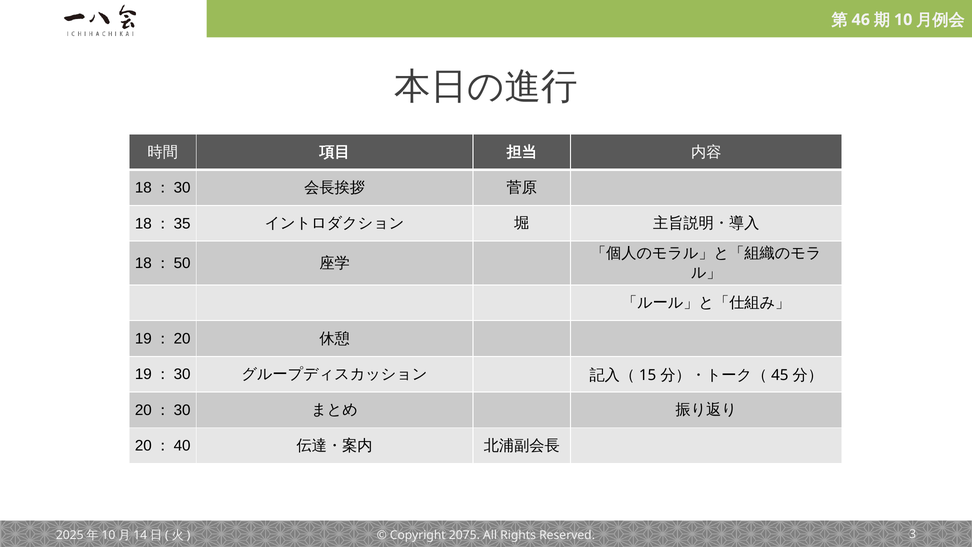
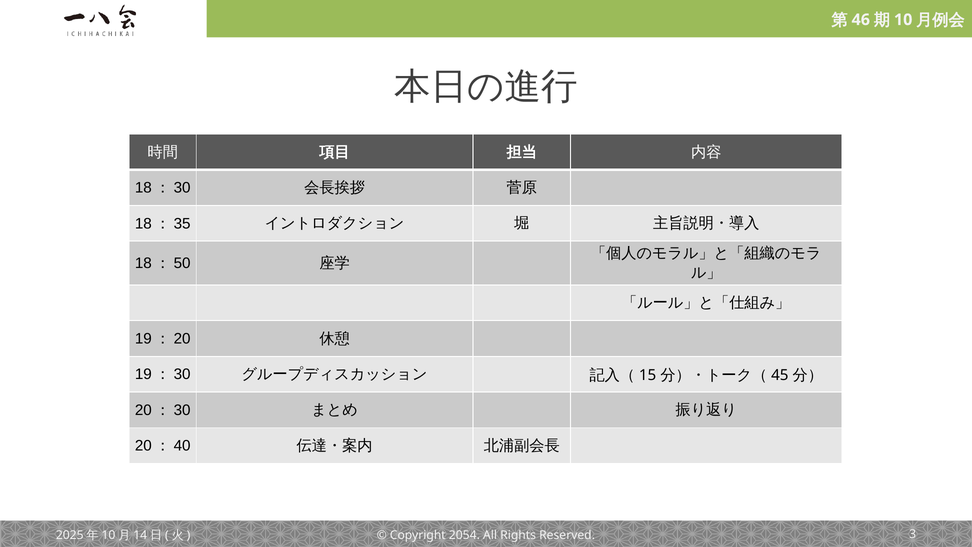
2075: 2075 -> 2054 (464, 535)
